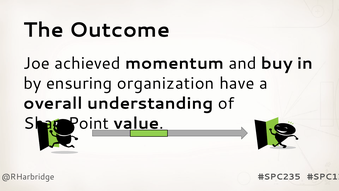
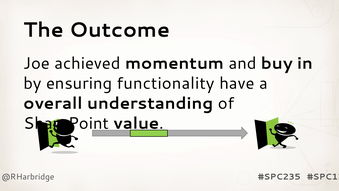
organization: organization -> functionality (166, 83)
